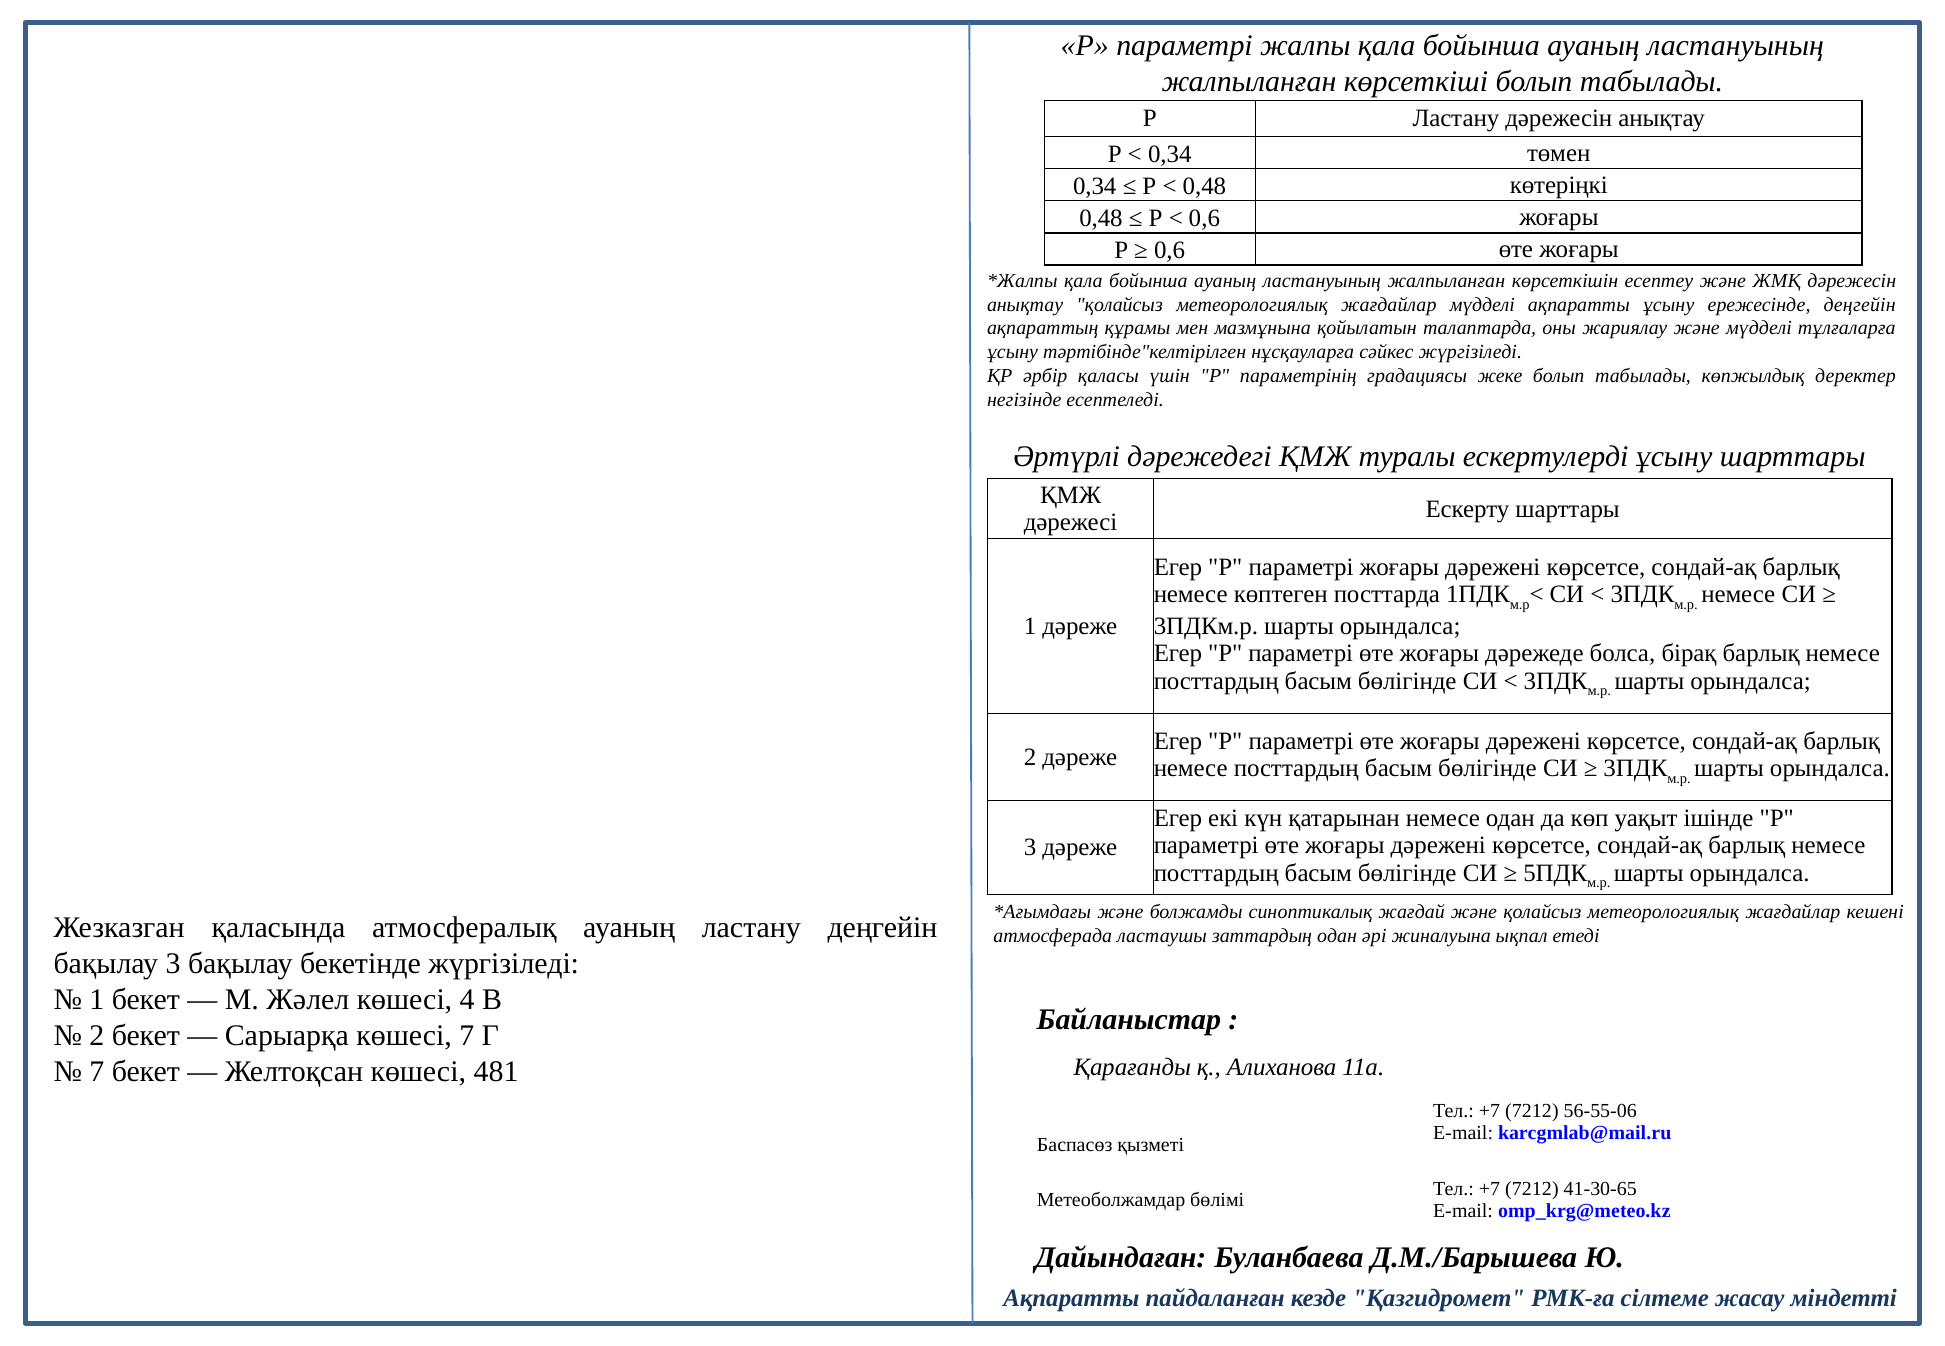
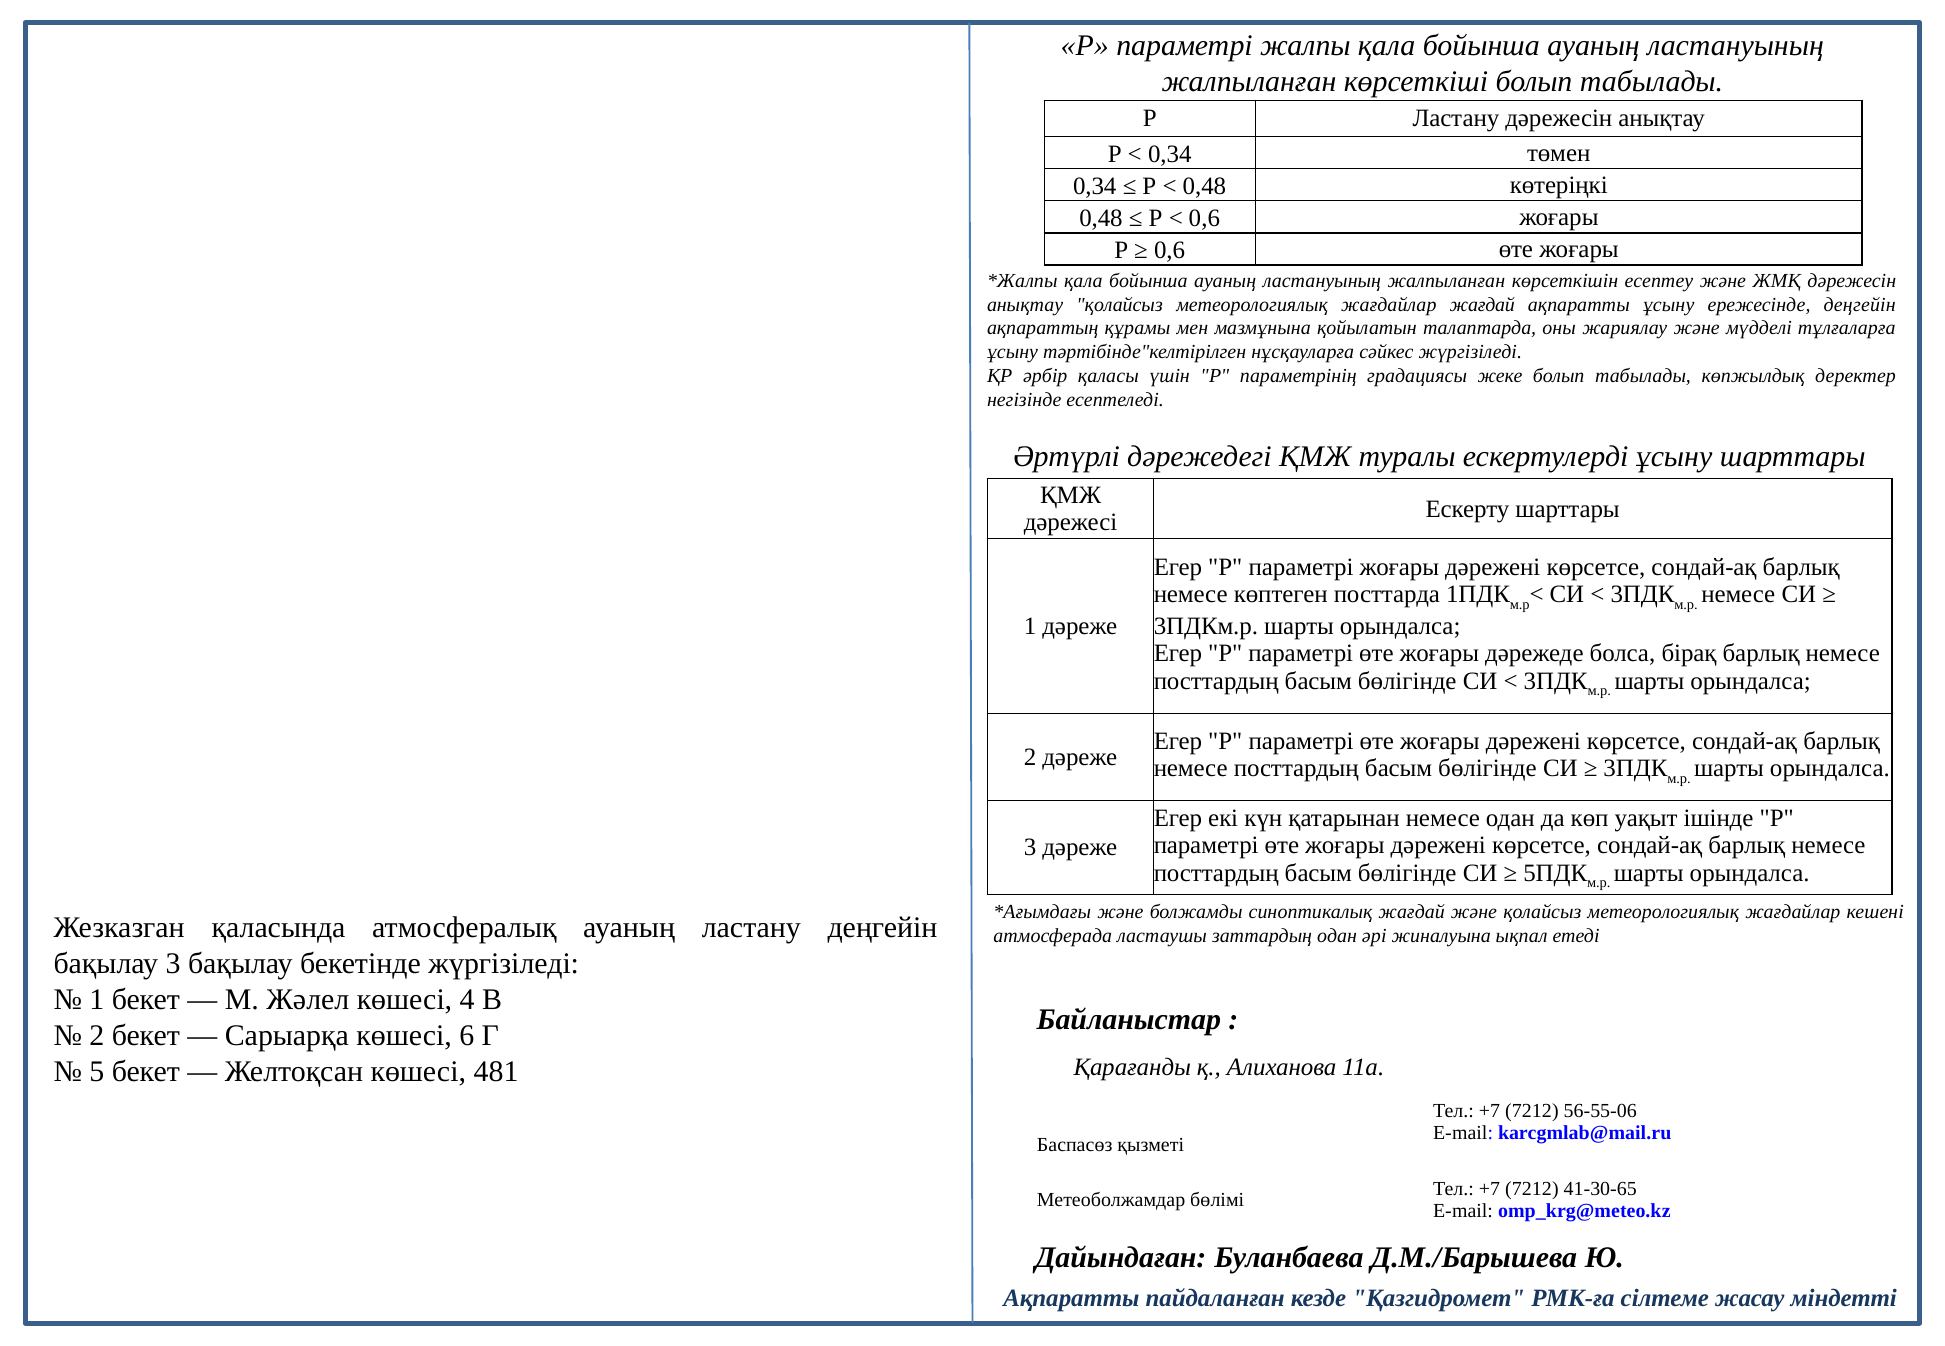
жағдайлар мүдделі: мүдделі -> жағдай (1482, 305)
көшесі 7: 7 -> 6 (467, 1036)
7: 7 -> 5 (97, 1072)
